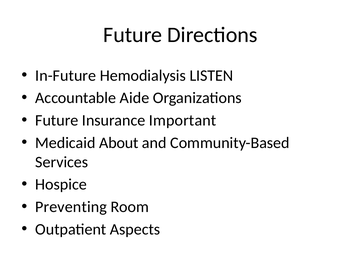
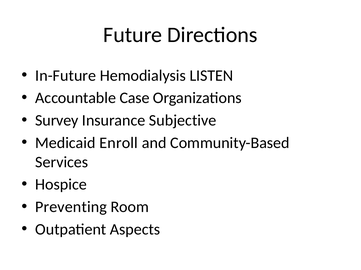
Aide: Aide -> Case (135, 98)
Future: Future -> Survey (57, 121)
Important: Important -> Subjective (183, 121)
About: About -> Enroll (119, 143)
